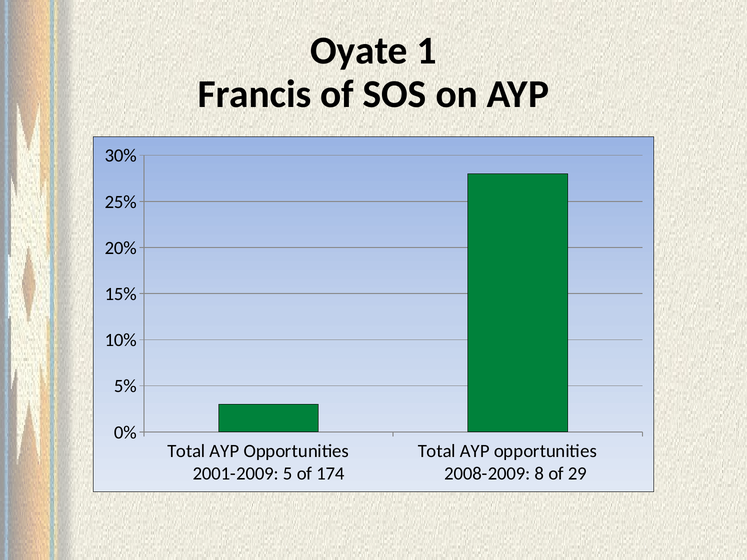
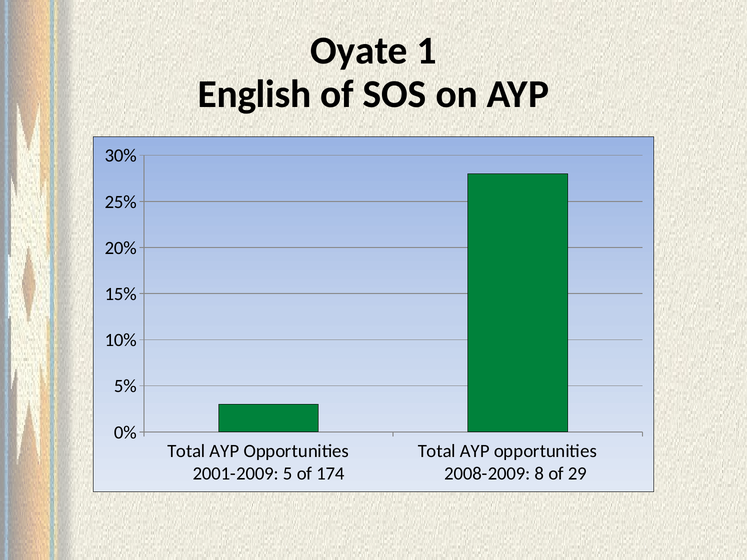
Francis: Francis -> English (255, 94)
